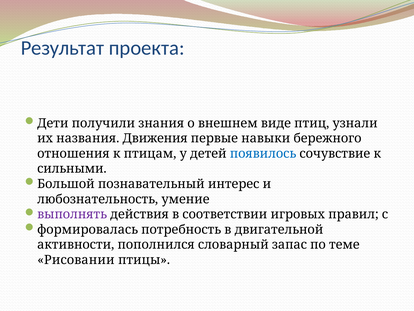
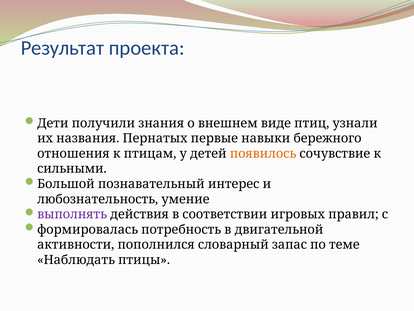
Движения: Движения -> Пернатых (155, 138)
появилось colour: blue -> orange (263, 153)
Рисовании: Рисовании -> Наблюдать (76, 260)
